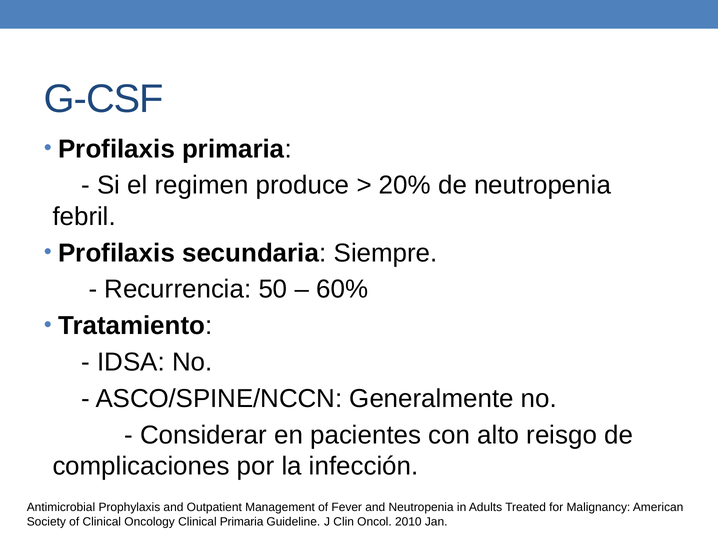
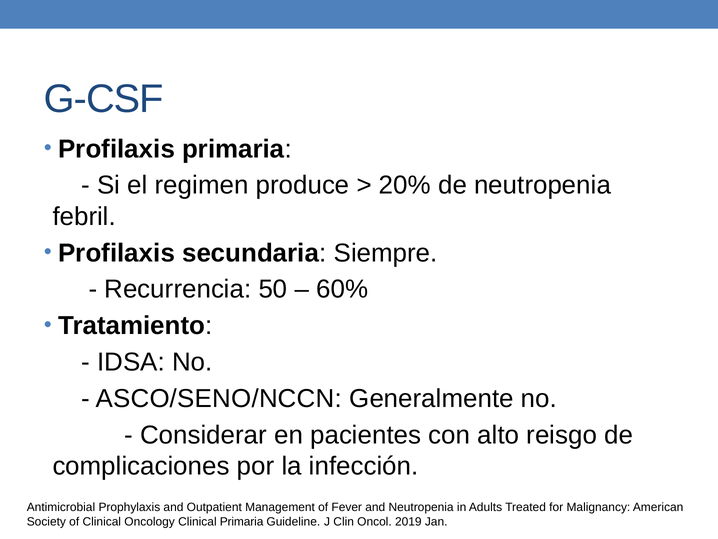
ASCO/SPINE/NCCN: ASCO/SPINE/NCCN -> ASCO/SENO/NCCN (219, 398)
2010: 2010 -> 2019 (408, 521)
